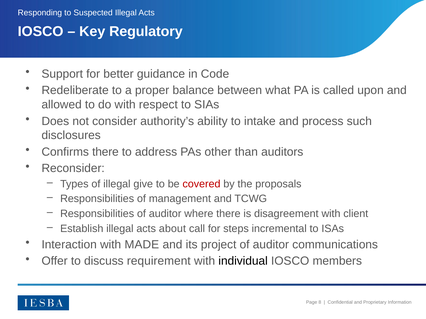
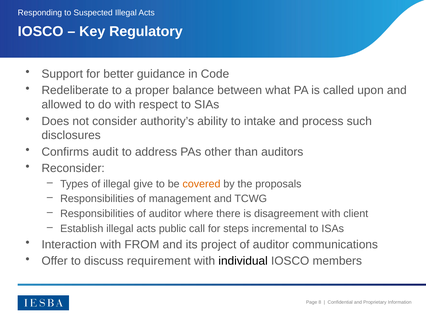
Confirms there: there -> audit (105, 152)
covered colour: red -> orange (201, 184)
about: about -> public (173, 229)
MADE: MADE -> FROM (142, 245)
